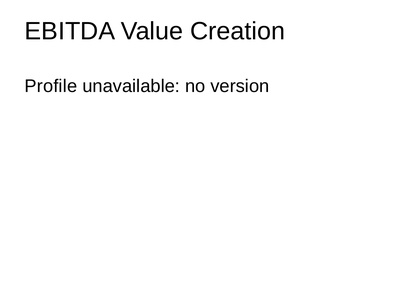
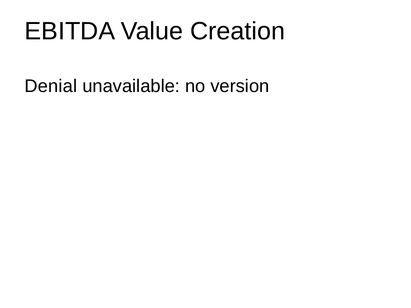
Profile: Profile -> Denial (51, 86)
